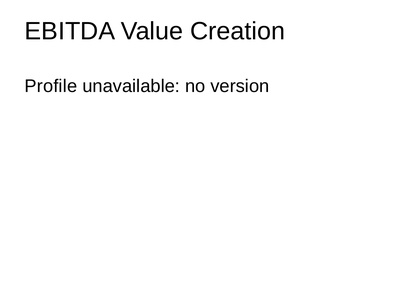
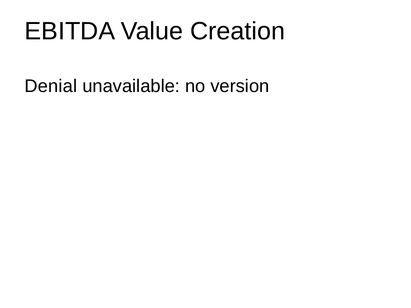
Profile: Profile -> Denial (51, 86)
